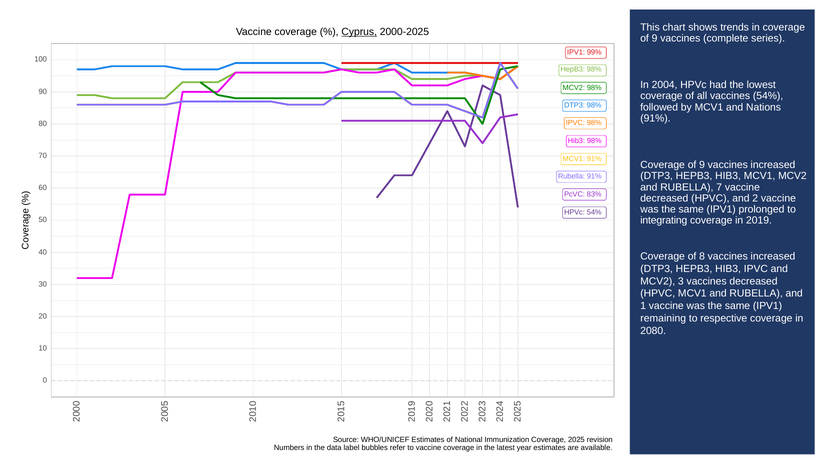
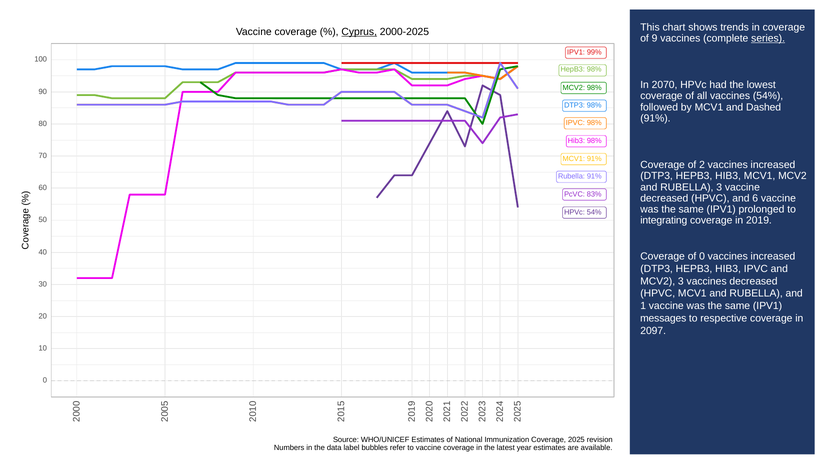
series underline: none -> present (768, 38)
2004: 2004 -> 2070 (665, 85)
Nations: Nations -> Dashed (764, 107)
9: 9 -> 2 (702, 165)
RUBELLA 7: 7 -> 3 (719, 187)
and 2: 2 -> 6 (755, 198)
of 8: 8 -> 0 (702, 256)
remaining: remaining -> messages (663, 318)
2080: 2080 -> 2097 (653, 331)
